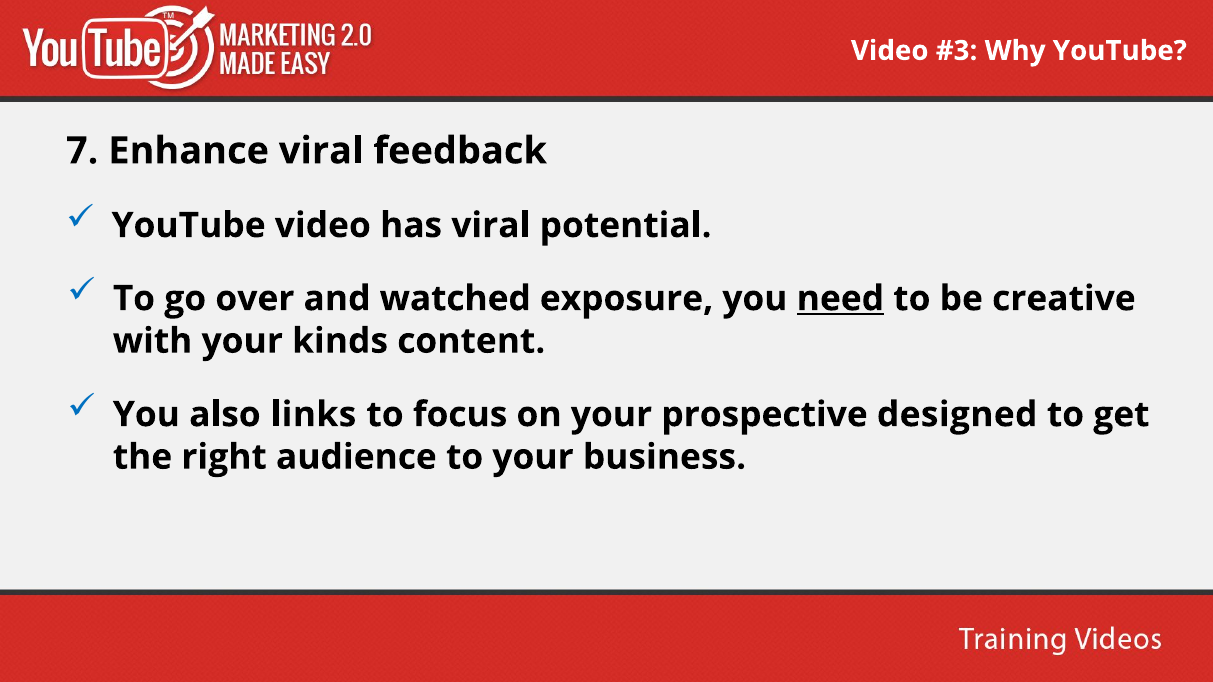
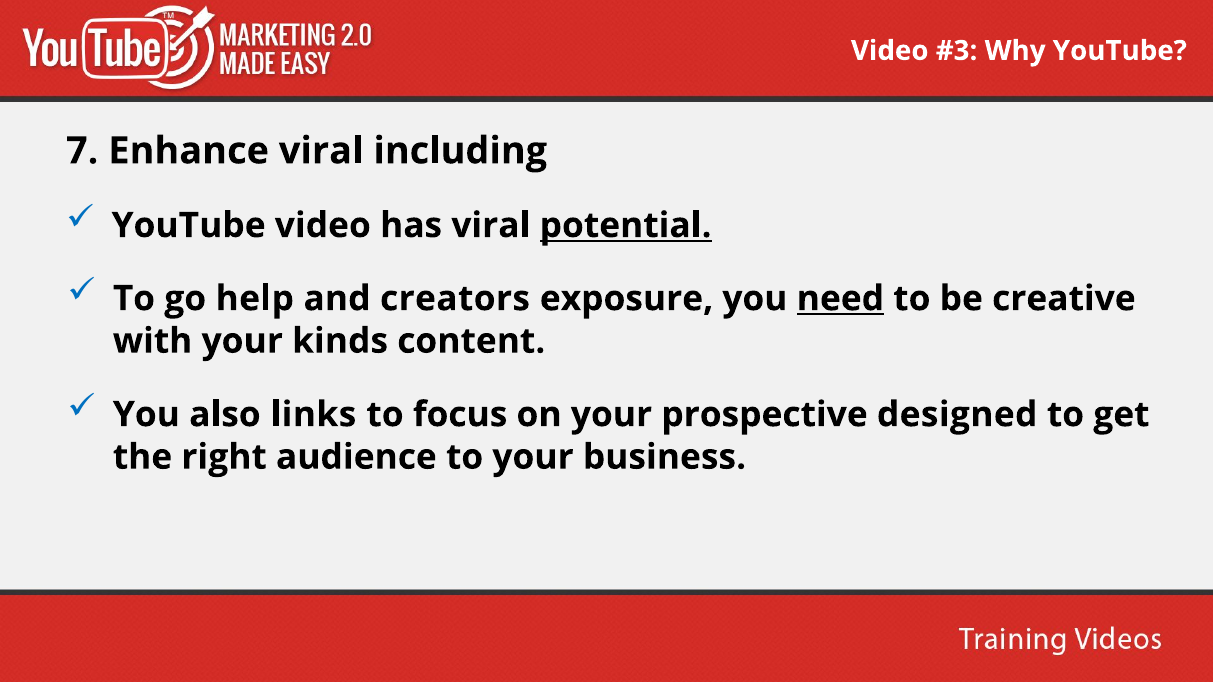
feedback: feedback -> including (460, 151)
potential underline: none -> present (626, 226)
over: over -> help (255, 299)
watched: watched -> creators (455, 299)
